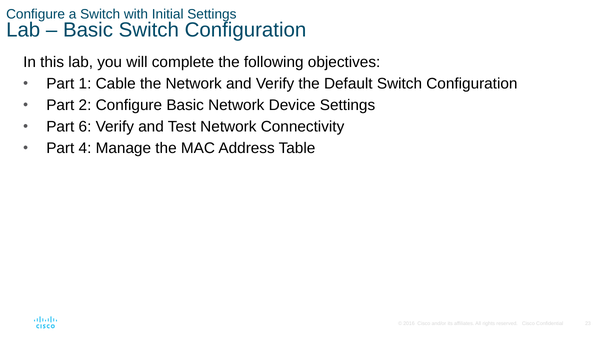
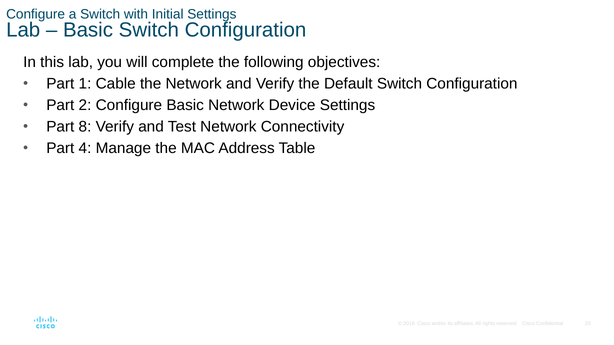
6: 6 -> 8 (85, 127)
